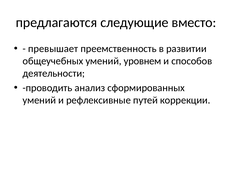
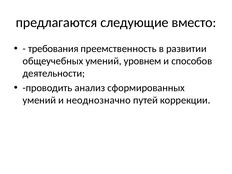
превышает: превышает -> требования (53, 49)
рефлексивные: рефлексивные -> неоднозначно (98, 100)
